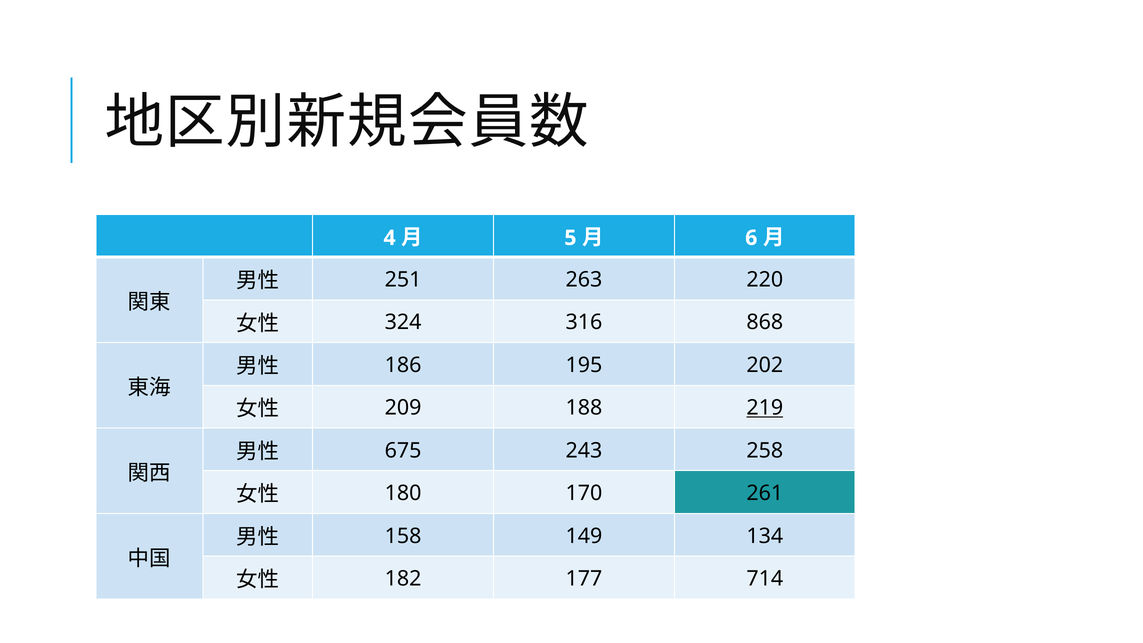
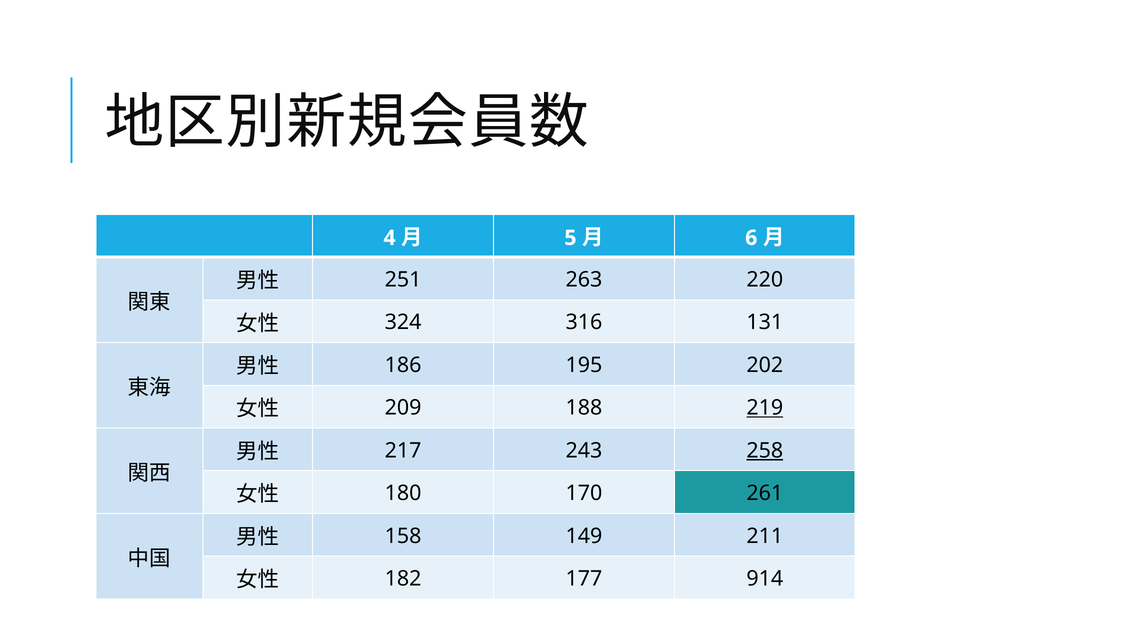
868: 868 -> 131 (765, 322)
675: 675 -> 217 (403, 451)
258 underline: none -> present (765, 451)
134: 134 -> 211 (765, 536)
714: 714 -> 914 (765, 579)
